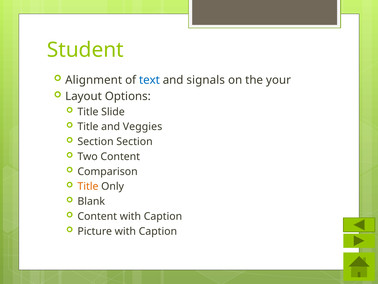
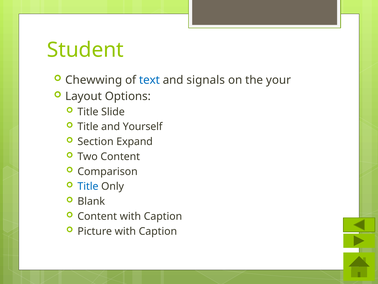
Alignment: Alignment -> Chewwing (94, 80)
Veggies: Veggies -> Yourself (143, 127)
Section Section: Section -> Expand (135, 141)
Title colour: orange -> blue (88, 186)
